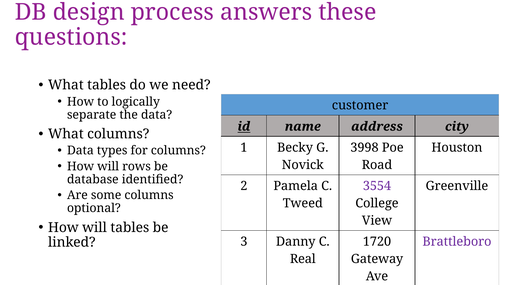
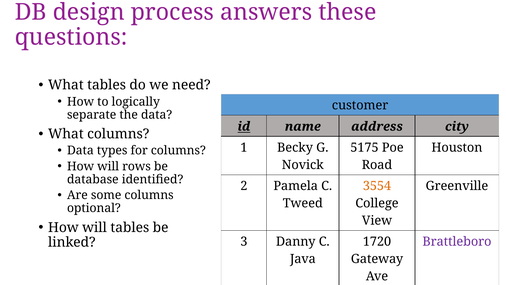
3998: 3998 -> 5175 (365, 147)
3554 colour: purple -> orange (377, 186)
Real: Real -> Java (303, 259)
